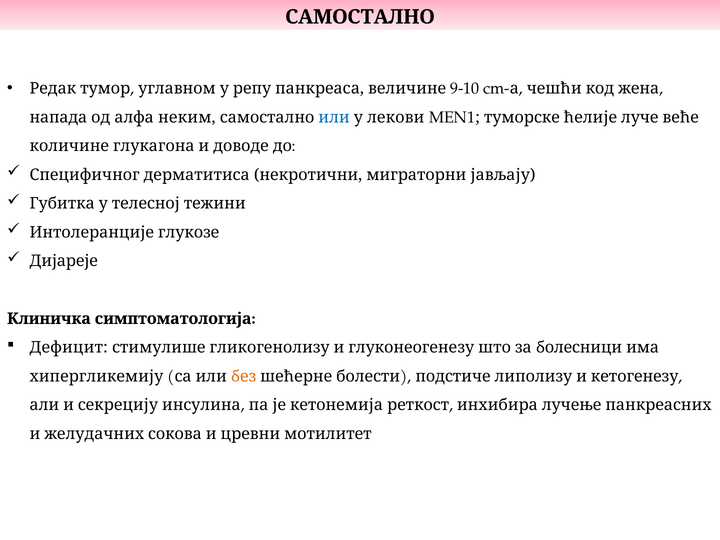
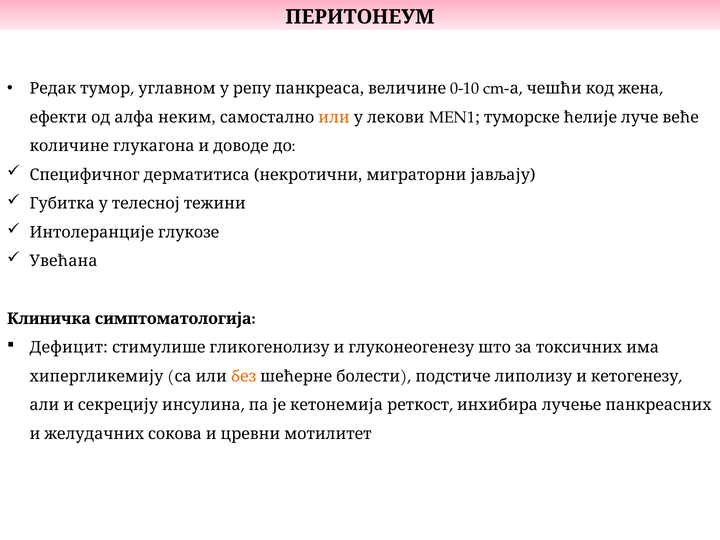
САМОСТАЛНО: САМОСТАЛНО -> ПЕРИТОНЕУМ (360, 17)
9-10: 9-10 -> 0-10 (465, 89)
напада: напада -> ефекти (58, 117)
или colour: blue -> orange (334, 117)
Дијареје: Дијареје -> Увећана (64, 261)
болесници: болесници -> токсичних (579, 347)
